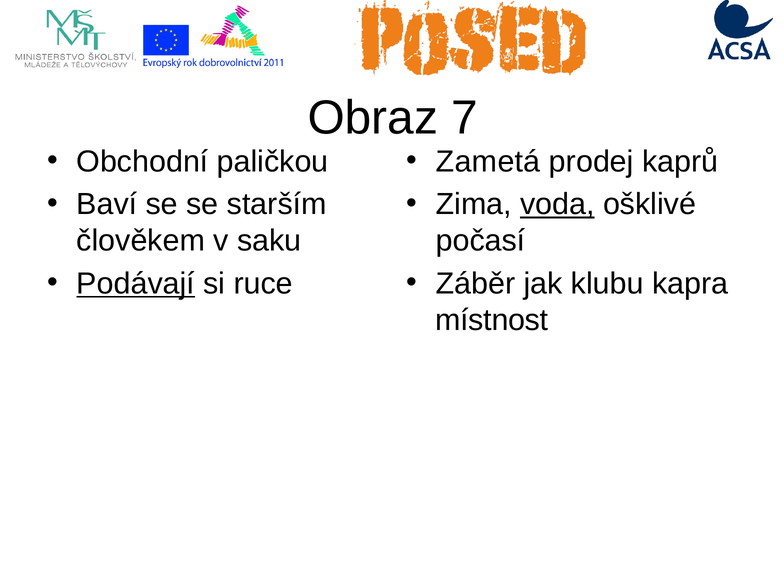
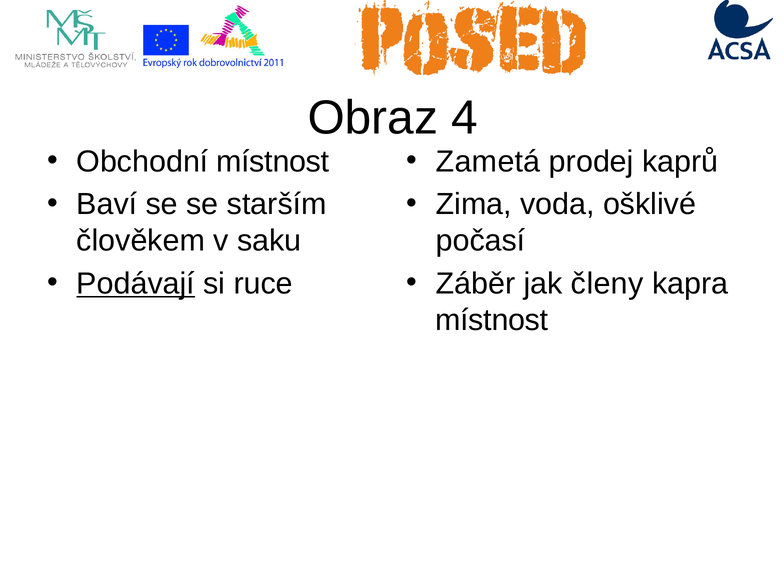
7: 7 -> 4 (465, 118)
Obchodní paličkou: paličkou -> místnost (273, 162)
voda underline: present -> none (557, 204)
klubu: klubu -> členy (607, 284)
